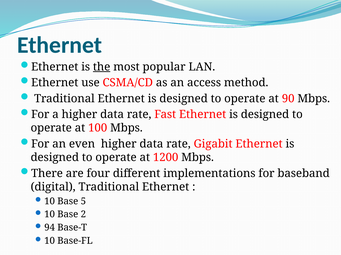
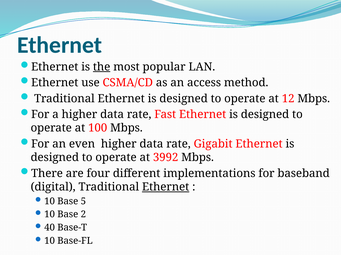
90: 90 -> 12 (288, 99)
1200: 1200 -> 3992 (166, 158)
Ethernet underline: none -> present (166, 187)
94: 94 -> 40 (50, 228)
